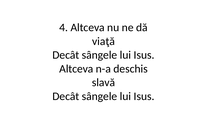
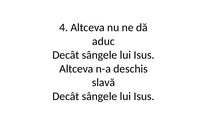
viaţă: viaţă -> aduc (103, 41)
